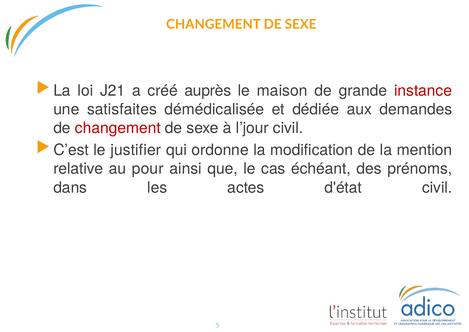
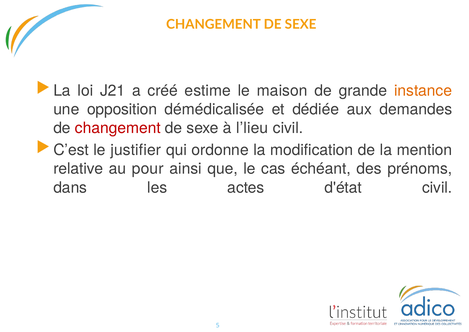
auprès: auprès -> estime (208, 91)
instance colour: red -> orange (423, 91)
satisfaites: satisfaites -> opposition (122, 109)
l’jour: l’jour -> l’lieu (252, 128)
